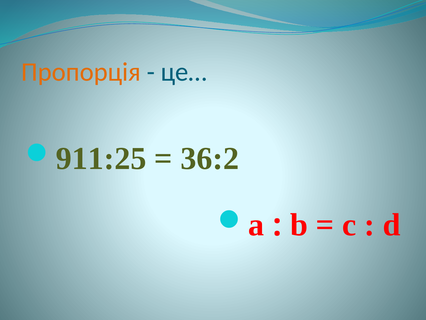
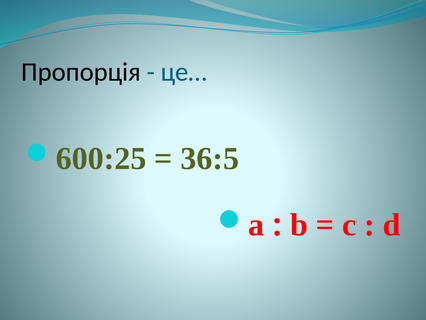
Пропорція colour: orange -> black (81, 72)
911:25: 911:25 -> 600:25 (101, 158)
36:2: 36:2 -> 36:5 (210, 158)
